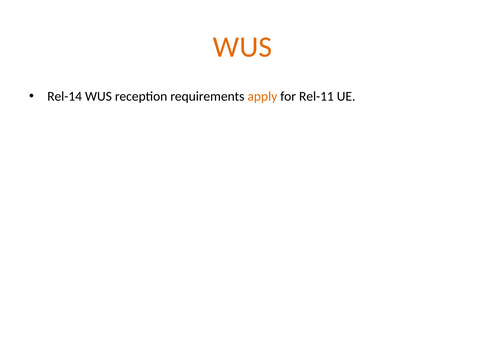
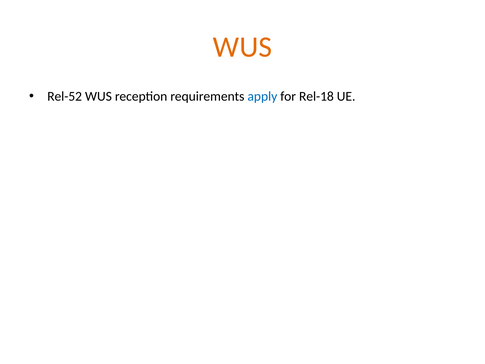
Rel-14: Rel-14 -> Rel-52 (65, 96)
apply colour: orange -> blue (262, 96)
Rel-11: Rel-11 -> Rel-18 (316, 96)
